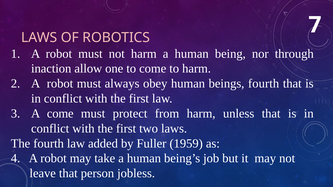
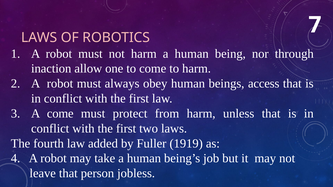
beings fourth: fourth -> access (264, 84)
1959: 1959 -> 1919 (186, 144)
